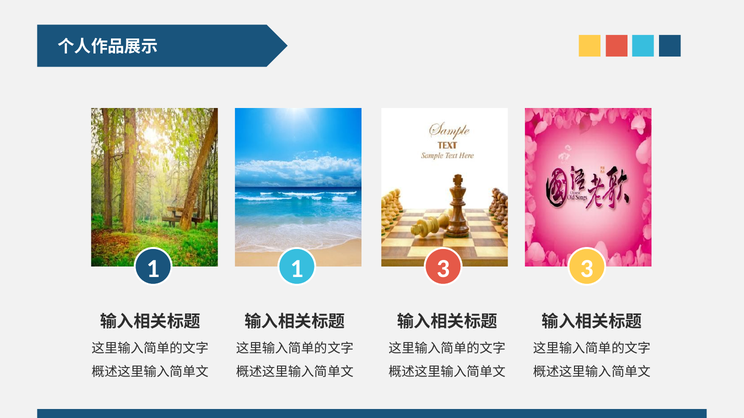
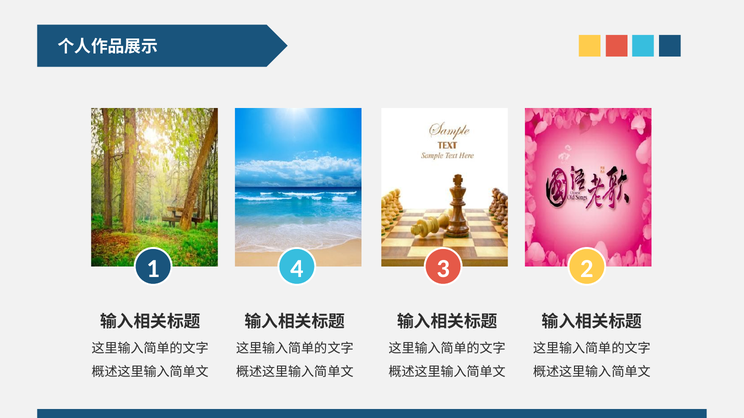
1 1: 1 -> 4 (297, 269)
3 3: 3 -> 2 (587, 269)
